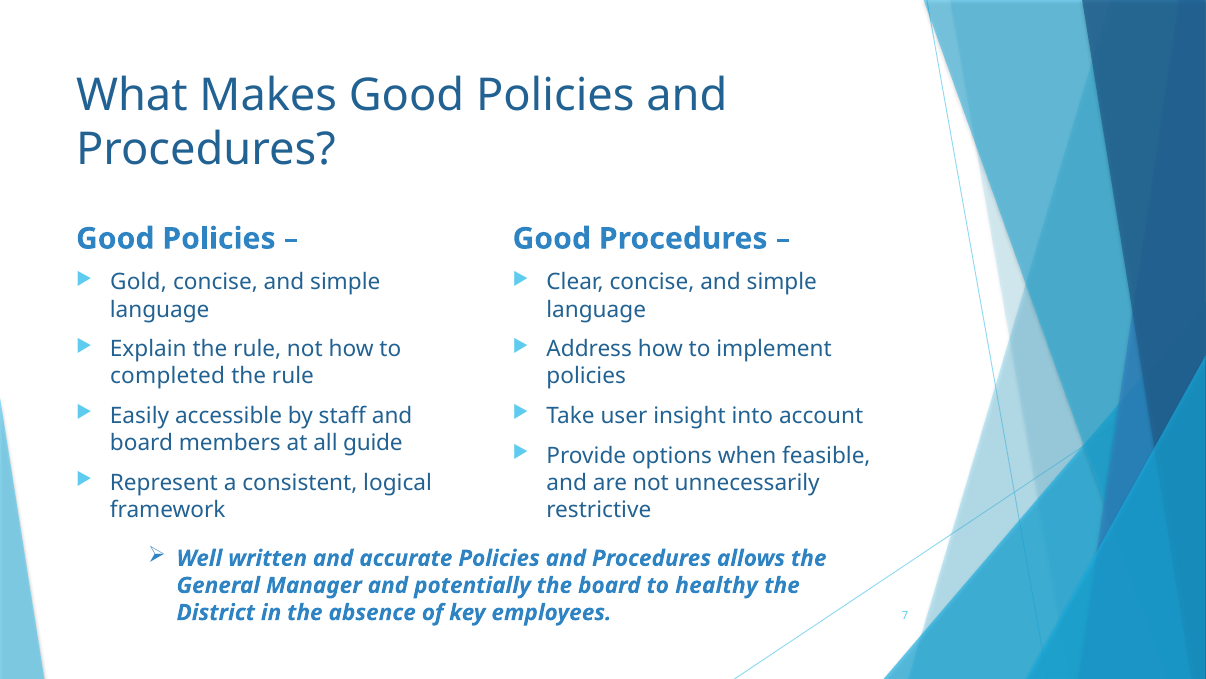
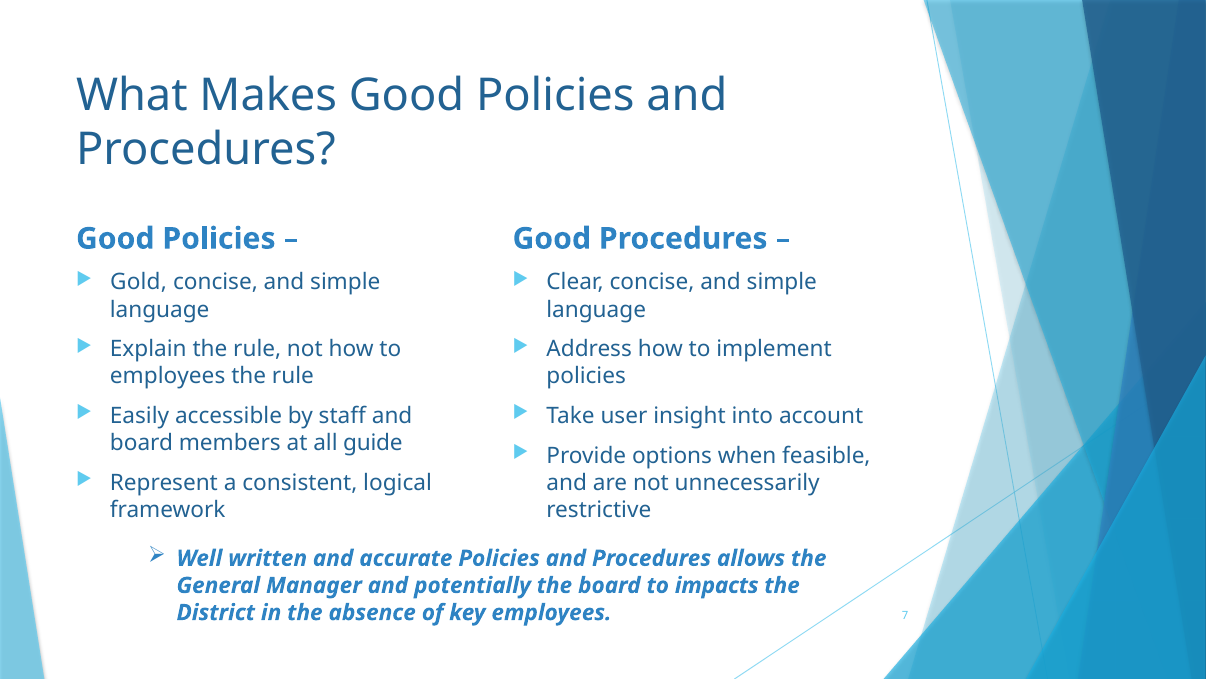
completed: completed -> employees (168, 376)
healthy: healthy -> impacts (717, 585)
